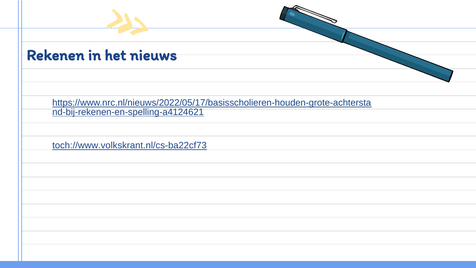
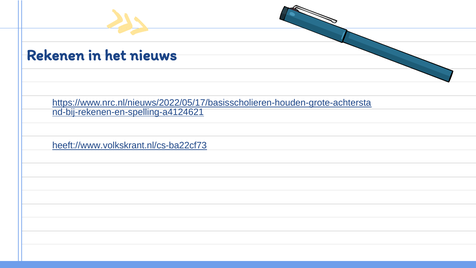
toch://www.volkskrant.nl/cs-ba22cf73: toch://www.volkskrant.nl/cs-ba22cf73 -> heeft://www.volkskrant.nl/cs-ba22cf73 (130, 145)
